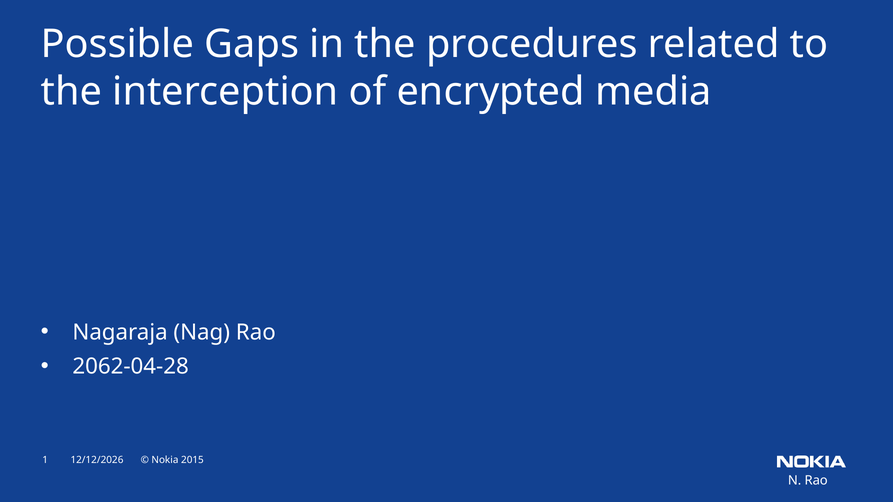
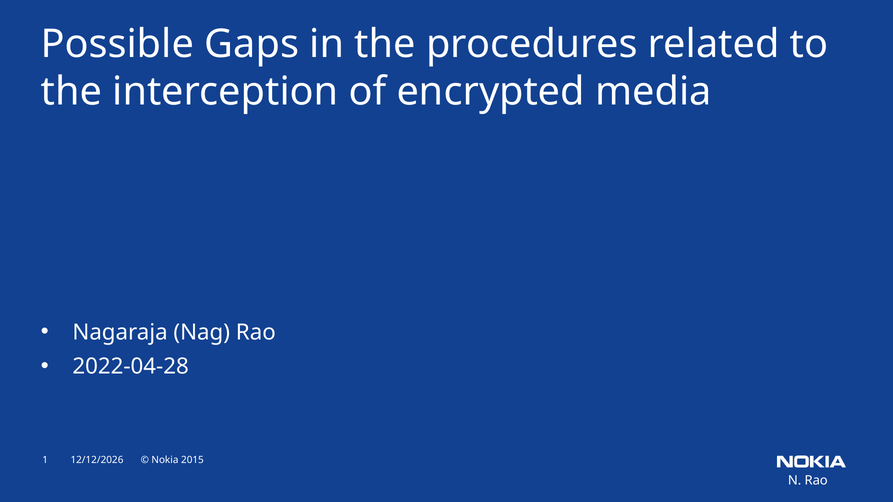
2062-04-28: 2062-04-28 -> 2022-04-28 (131, 367)
